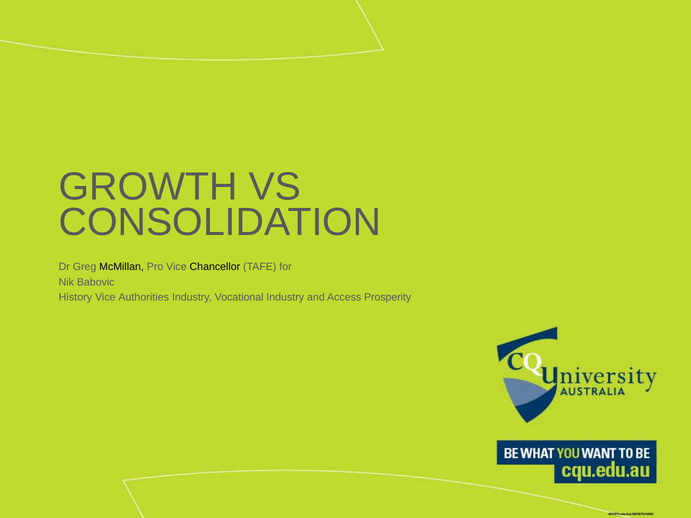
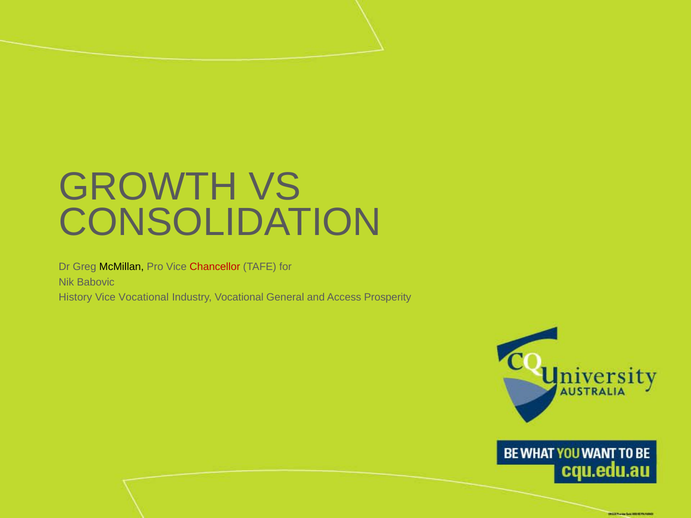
Chancellor colour: black -> red (215, 267)
Vice Authorities: Authorities -> Vocational (144, 297)
Vocational Industry: Industry -> General (285, 297)
